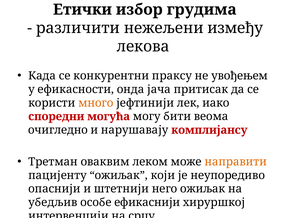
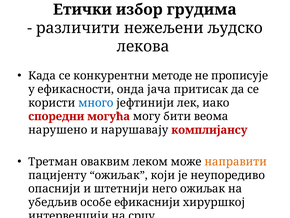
између: између -> људско (235, 28)
праксу: праксу -> методе (172, 76)
увођењем: увођењем -> прописује (240, 76)
много colour: orange -> blue (96, 103)
очигледно: очигледно -> нарушено (58, 130)
